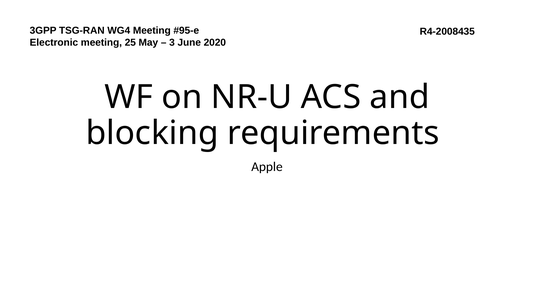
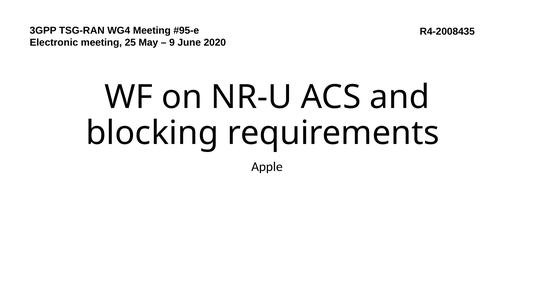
3: 3 -> 9 (172, 43)
